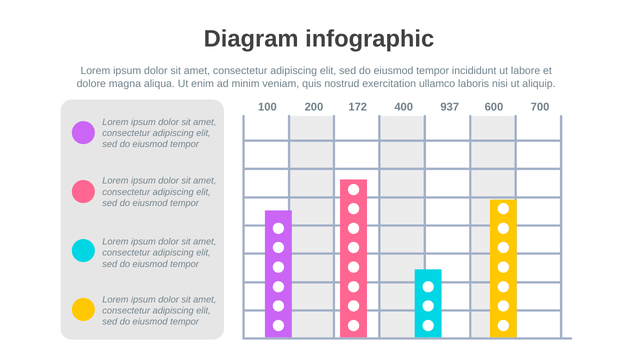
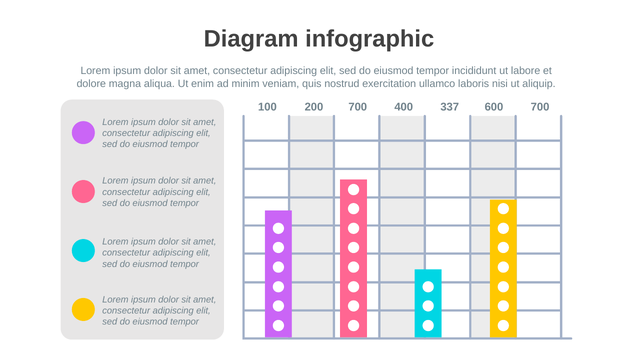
200 172: 172 -> 700 (358, 107)
937: 937 -> 337 (450, 107)
